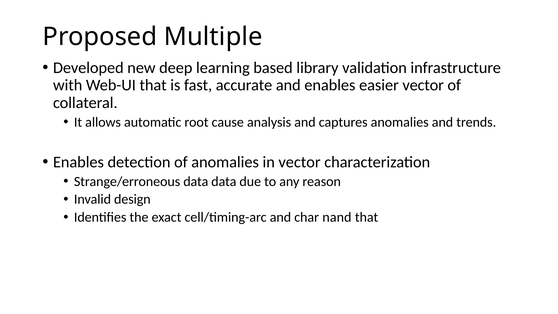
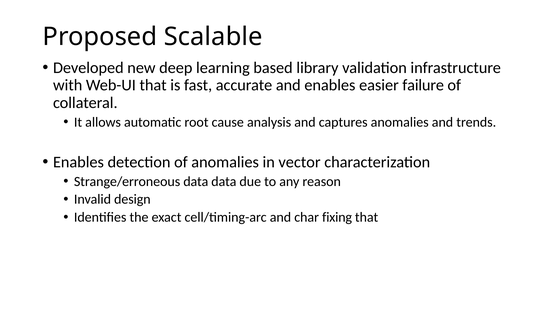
Multiple: Multiple -> Scalable (213, 37)
easier vector: vector -> failure (423, 85)
nand: nand -> fixing (337, 217)
